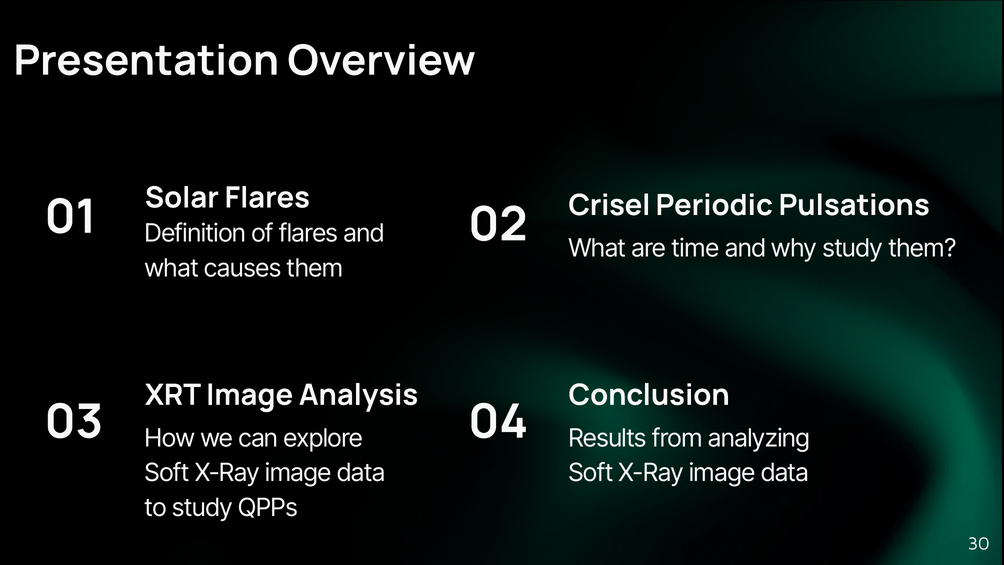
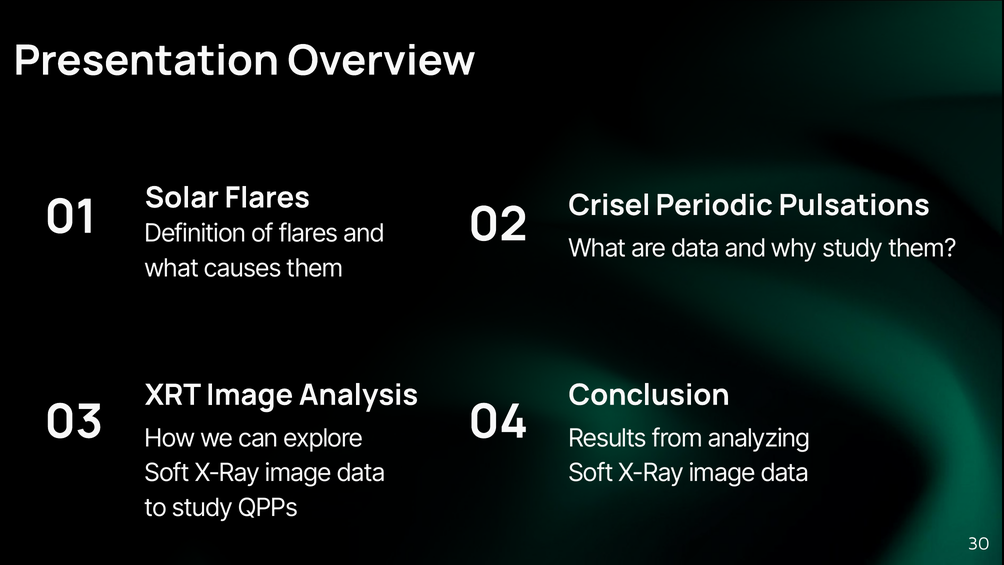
are time: time -> data (696, 249)
